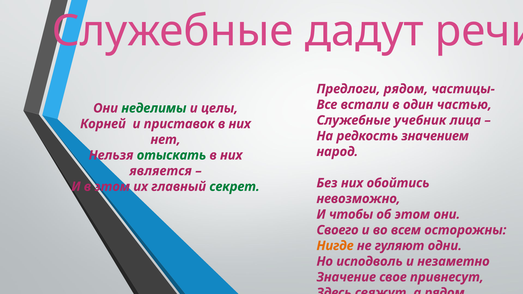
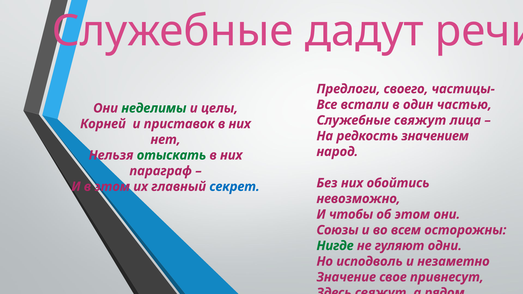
Предлоги рядом: рядом -> своего (406, 89)
Служебные учебник: учебник -> свяжут (420, 120)
является: является -> параграф (161, 171)
секрет colour: green -> blue (235, 187)
Своего: Своего -> Союзы (337, 230)
Нигде colour: orange -> green (335, 246)
